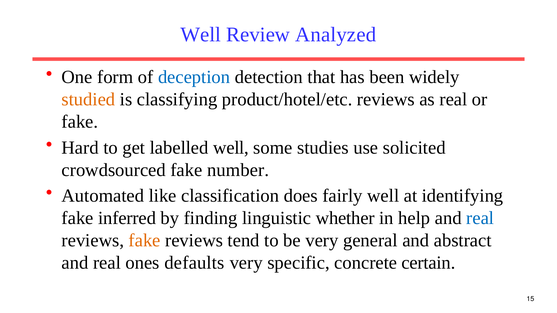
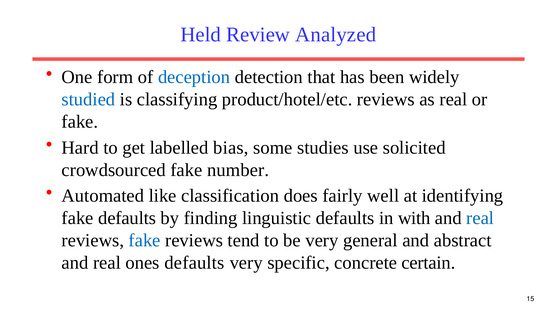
Well: Well -> Held (201, 35)
studied colour: orange -> blue (88, 99)
labelled well: well -> bias (231, 148)
fake inferred: inferred -> defaults (127, 218)
linguistic whether: whether -> defaults (345, 218)
help: help -> with (414, 218)
fake colour: orange -> blue (145, 241)
